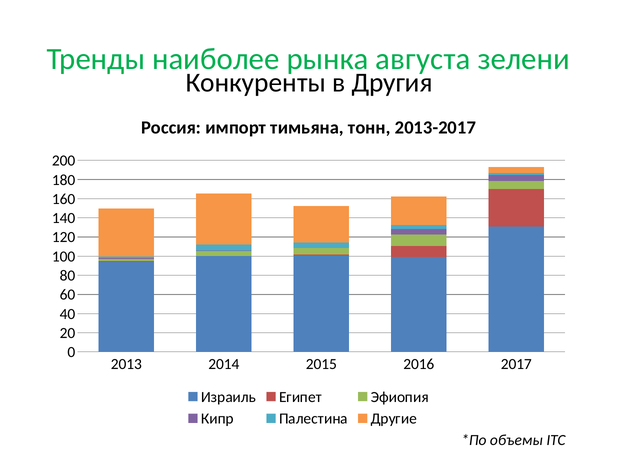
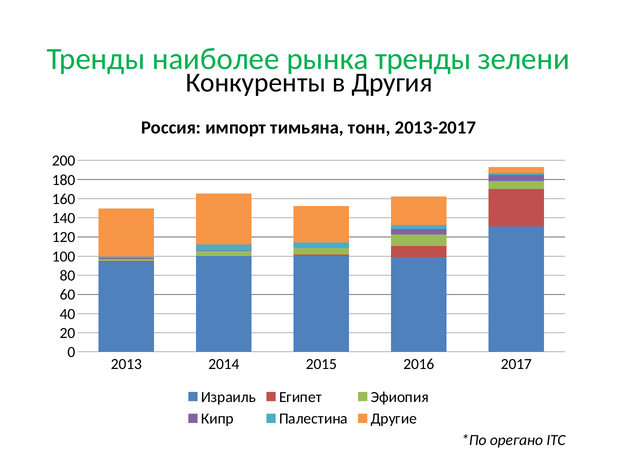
рынка августа: августа -> тренды (423, 59)
объемы: объемы -> орегано (516, 440)
